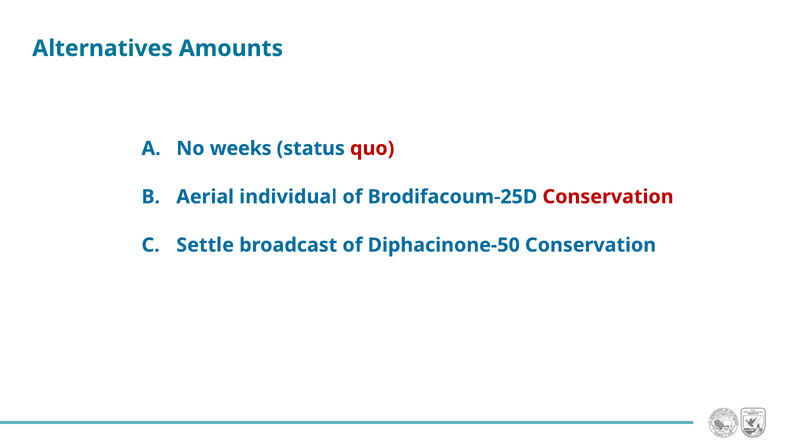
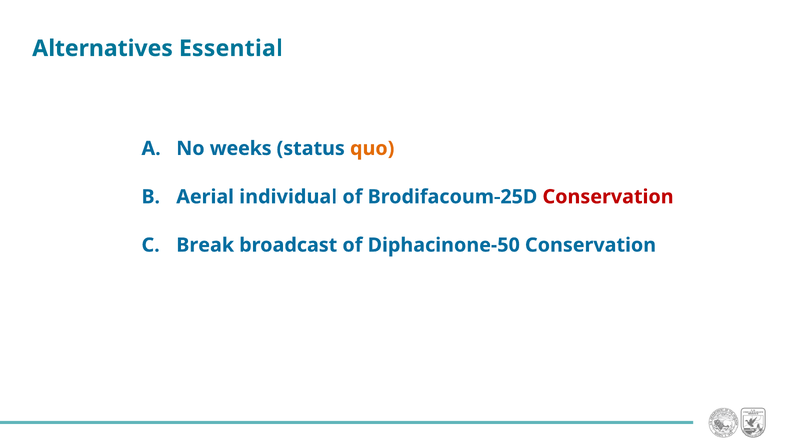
Amounts: Amounts -> Essential (231, 48)
quo colour: red -> orange (372, 149)
Settle: Settle -> Break (205, 245)
